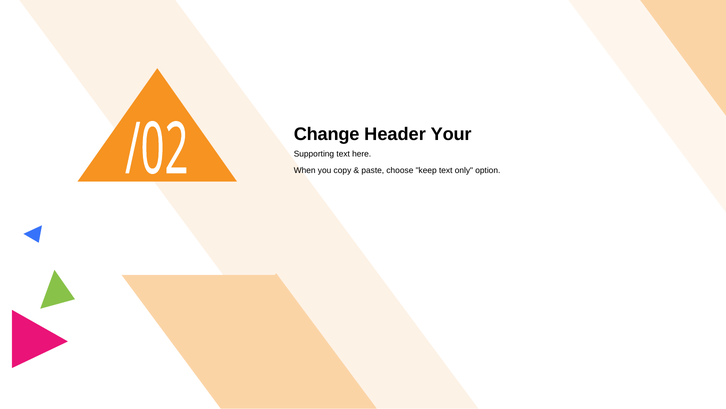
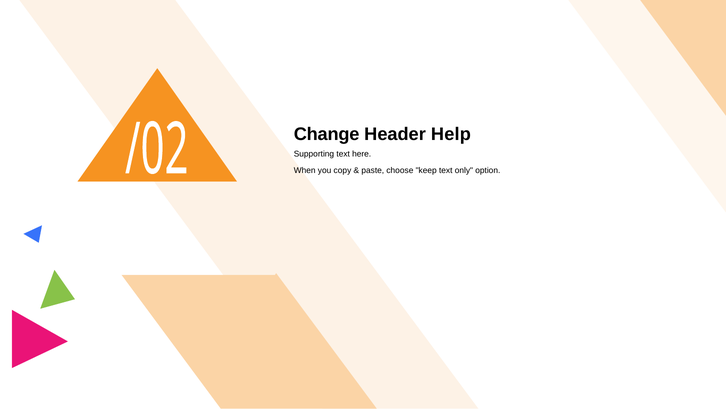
Your: Your -> Help (451, 134)
